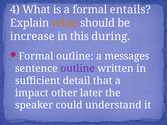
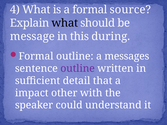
entails: entails -> source (130, 10)
what colour: orange -> black (65, 23)
increase: increase -> message (32, 36)
later: later -> with (91, 93)
